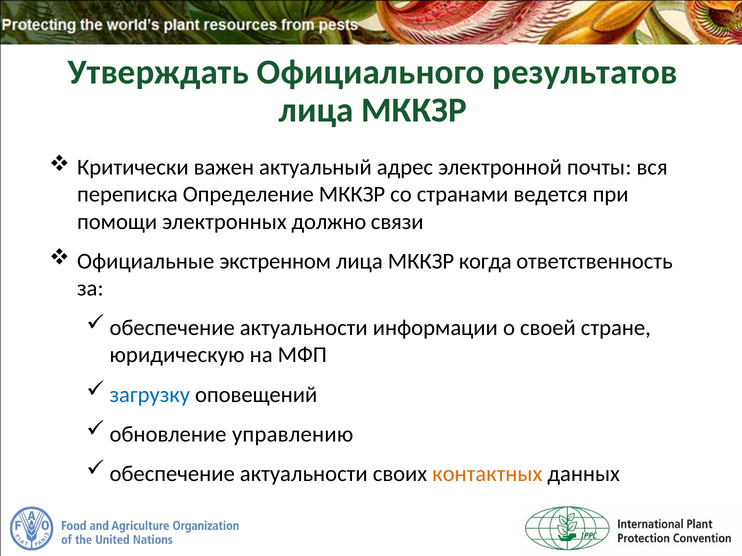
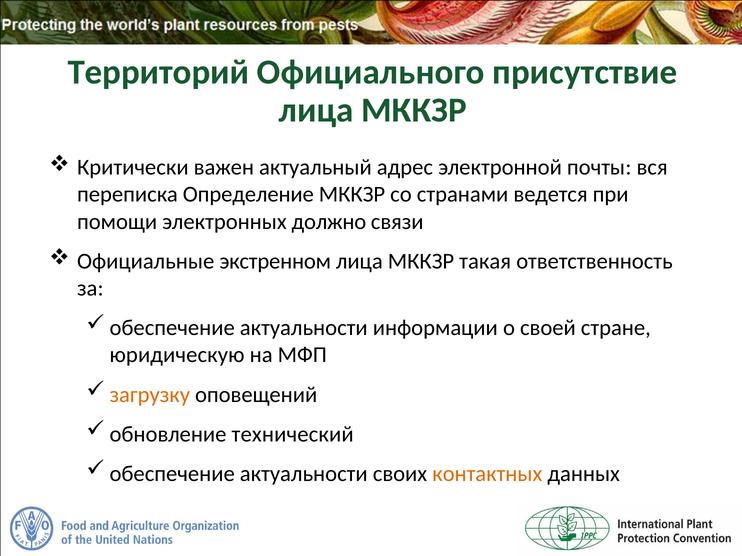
Утверждать: Утверждать -> Территорий (158, 72)
результатов: результатов -> присутствие (585, 72)
когда: когда -> такая (485, 261)
загрузку colour: blue -> orange (150, 395)
управлению: управлению -> технический (293, 434)
